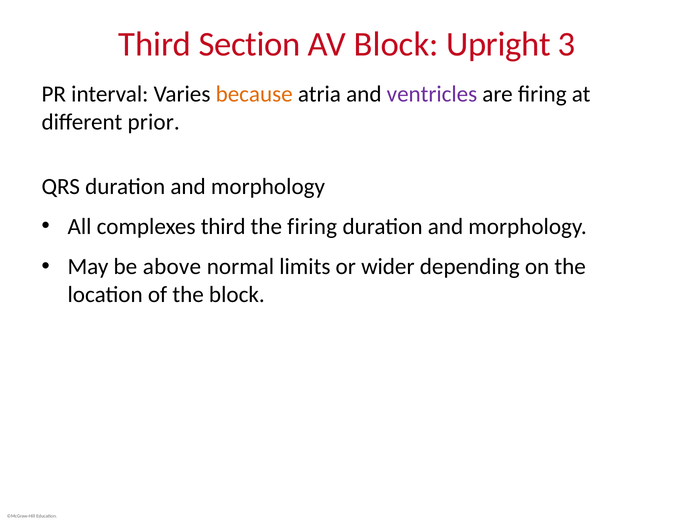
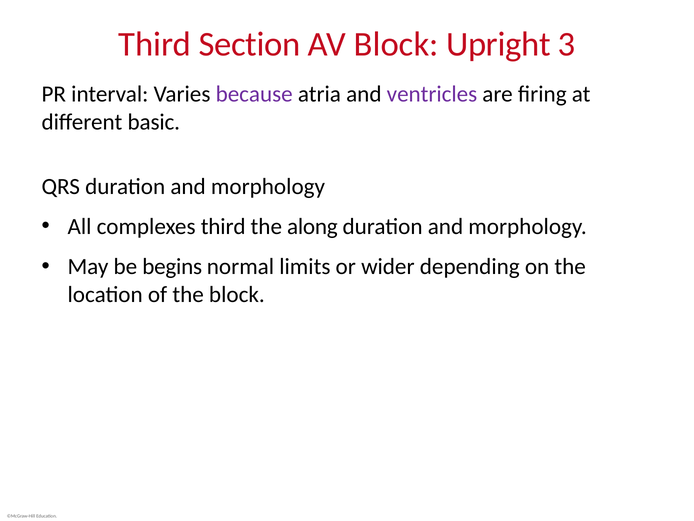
because colour: orange -> purple (254, 94)
prior: prior -> basic (154, 122)
the firing: firing -> along (312, 226)
above: above -> begins (172, 266)
